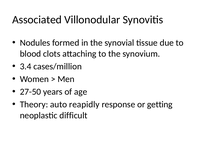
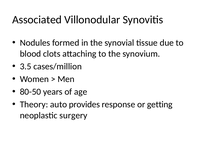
3.4: 3.4 -> 3.5 (26, 66)
27-50: 27-50 -> 80-50 (30, 92)
reapidly: reapidly -> provides (84, 104)
difficult: difficult -> surgery (73, 115)
